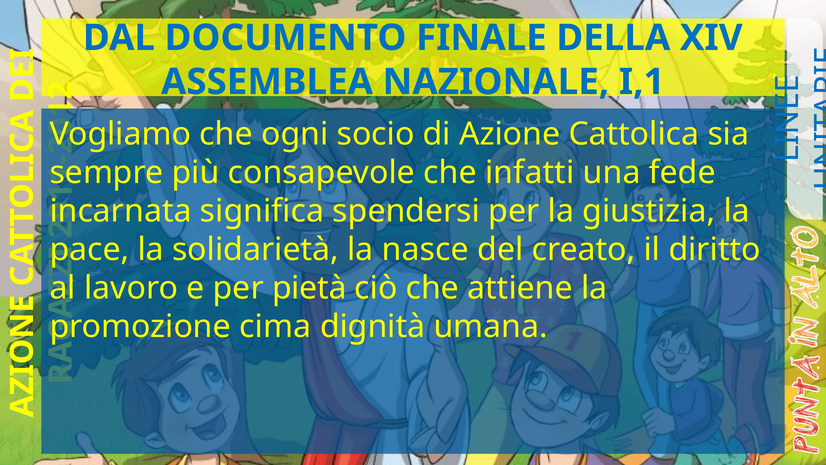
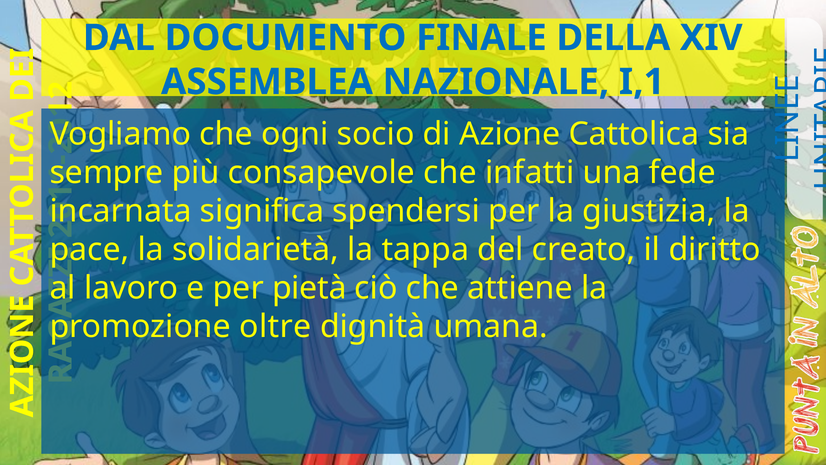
nasce: nasce -> tappa (425, 249)
cima: cima -> oltre (275, 326)
